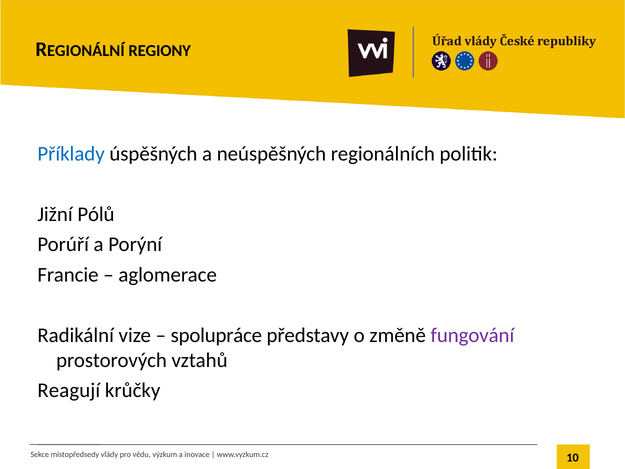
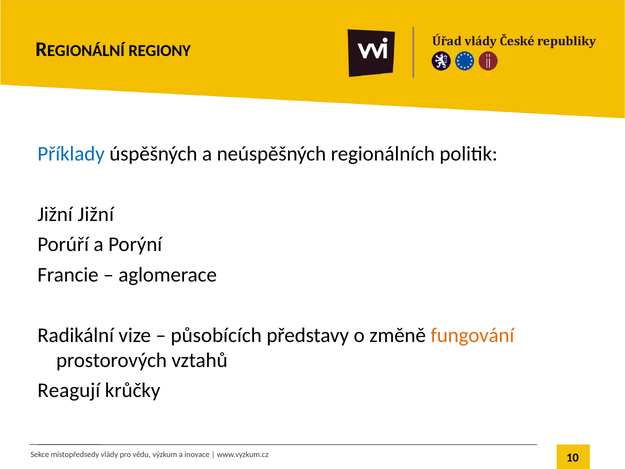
Jižní Pólů: Pólů -> Jižní (96, 214)
spolupráce: spolupráce -> působících (216, 335)
fungování colour: purple -> orange (472, 335)
